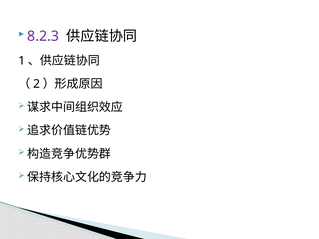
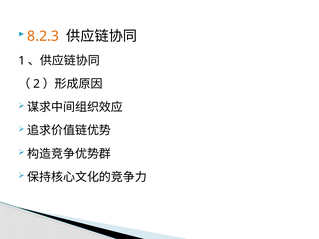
8.2.3 colour: purple -> orange (43, 36)
